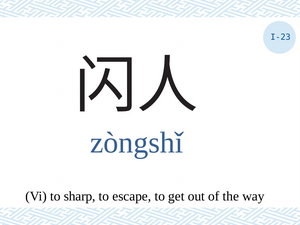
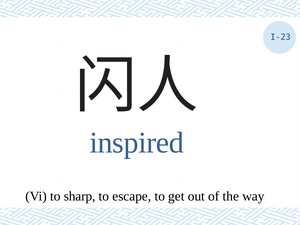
zòngshǐ: zòngshǐ -> inspired (137, 143)
